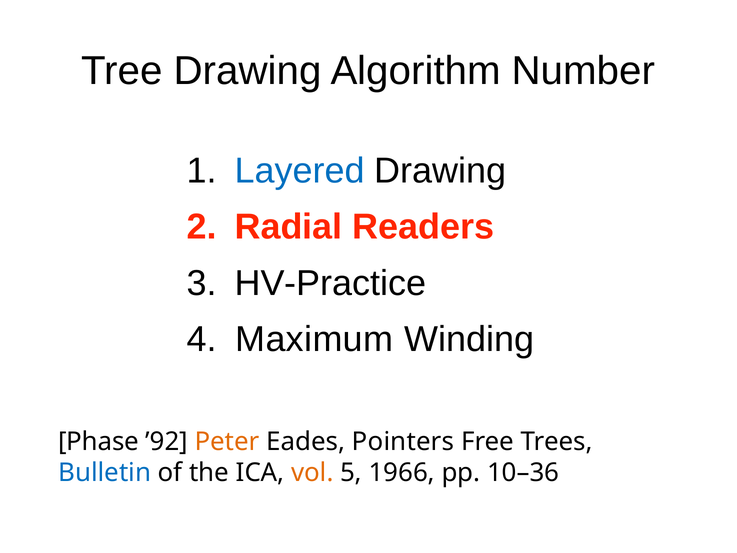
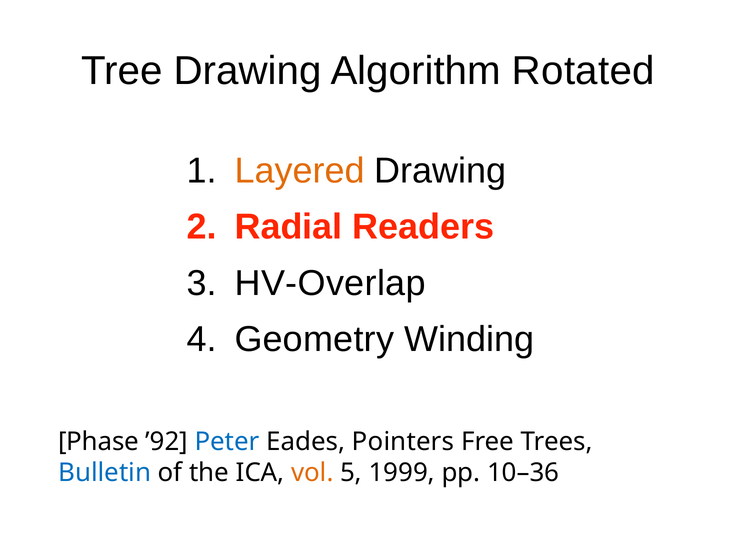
Number: Number -> Rotated (583, 71)
Layered colour: blue -> orange (300, 171)
HV-Practice: HV-Practice -> HV-Overlap (330, 283)
Maximum: Maximum -> Geometry (314, 339)
Peter colour: orange -> blue (227, 442)
1966: 1966 -> 1999 (402, 473)
